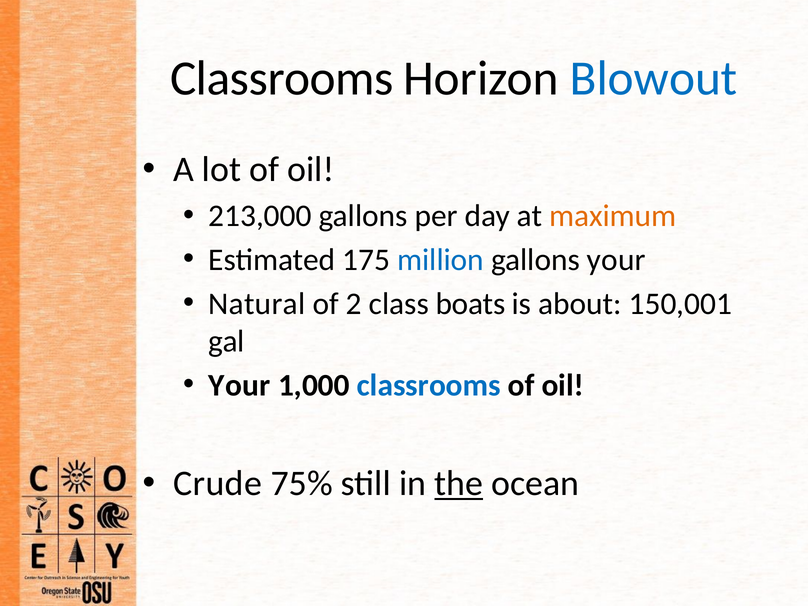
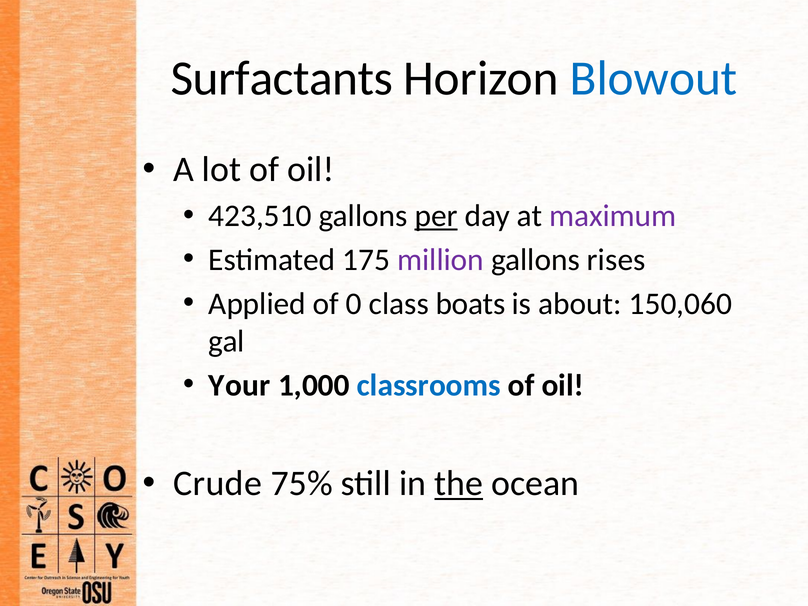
Classrooms: Classrooms -> Surfactants (282, 78)
213,000: 213,000 -> 423,510 (260, 216)
per underline: none -> present (436, 216)
maximum colour: orange -> purple (613, 216)
million colour: blue -> purple (441, 260)
gallons your: your -> rises (616, 260)
Natural: Natural -> Applied (257, 304)
2: 2 -> 0 (354, 304)
150,001: 150,001 -> 150,060 (680, 304)
